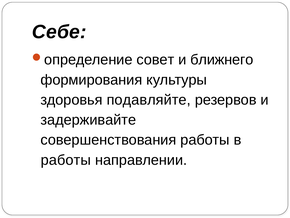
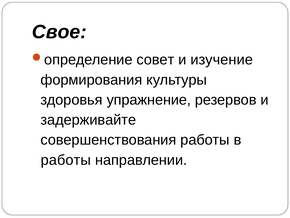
Себе: Себе -> Свое (59, 32)
ближнего: ближнего -> изучение (222, 60)
подавляйте: подавляйте -> упражнение (149, 100)
